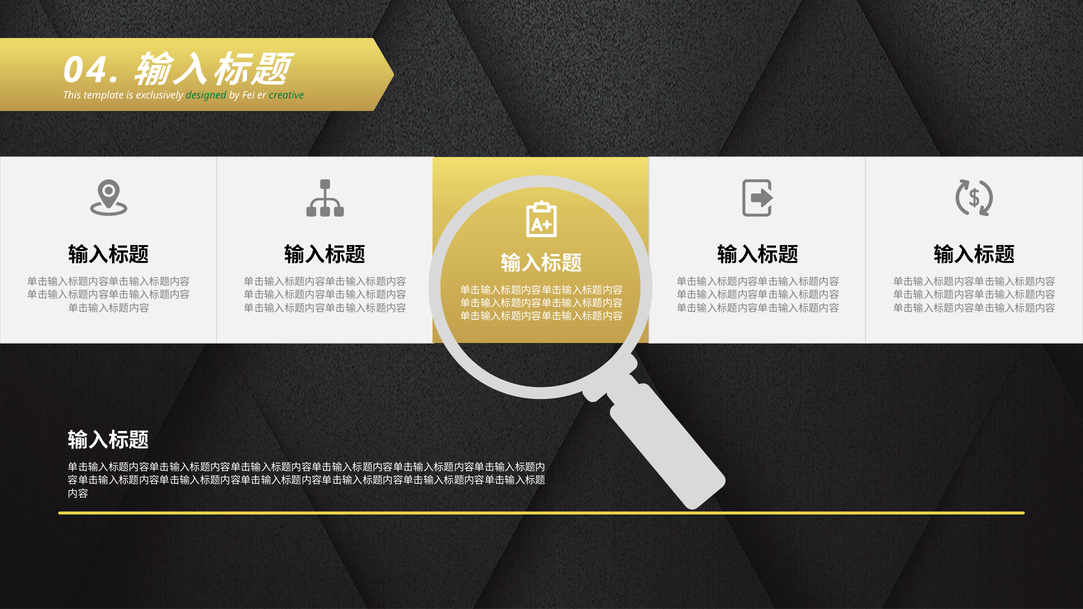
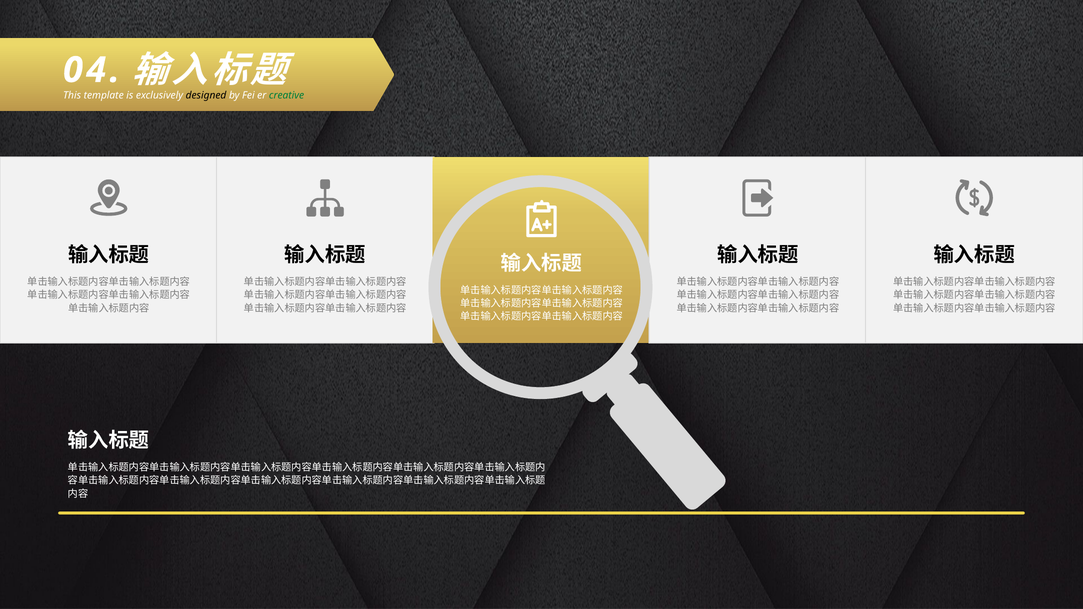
designed colour: green -> black (206, 96)
